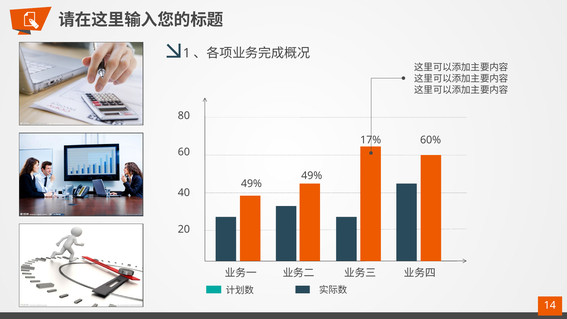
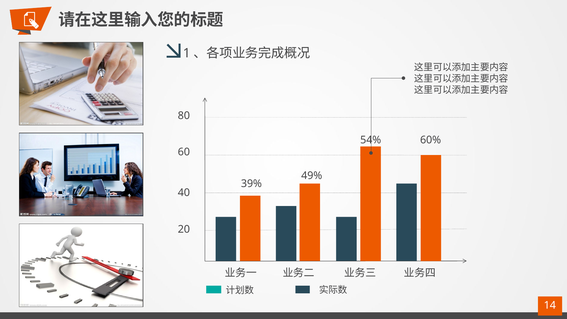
17%: 17% -> 54% (371, 140)
49%: 49% -> 39% (251, 184)
